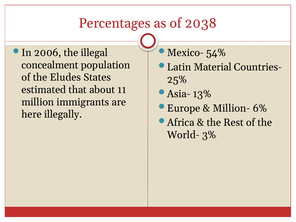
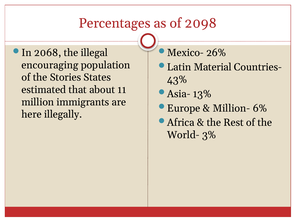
2038: 2038 -> 2098 (201, 23)
2006: 2006 -> 2068 (48, 53)
54%: 54% -> 26% (216, 53)
concealment: concealment -> encouraging (50, 65)
Eludes: Eludes -> Stories (65, 77)
25%: 25% -> 43% (177, 79)
